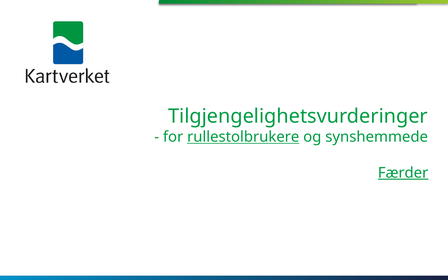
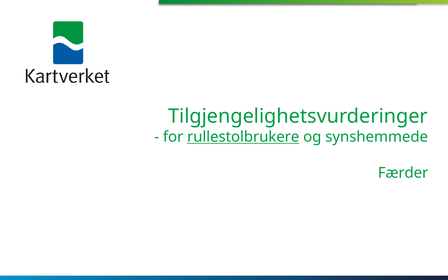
Færder underline: present -> none (403, 173)
